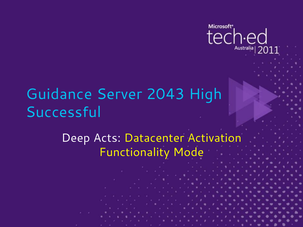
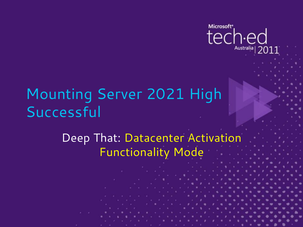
Guidance: Guidance -> Mounting (59, 94)
2043: 2043 -> 2021 (166, 94)
Acts: Acts -> That (107, 138)
